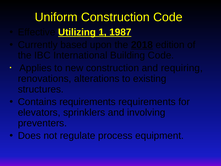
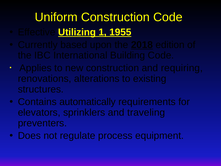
1987: 1987 -> 1955 (120, 32)
Contains requirements: requirements -> automatically (88, 102)
involving: involving -> traveling (146, 112)
